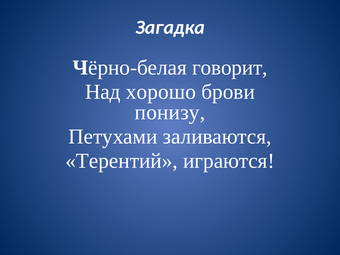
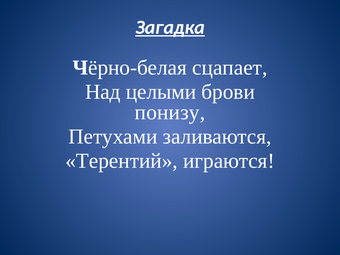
Загадка underline: none -> present (170, 27)
говорит: говорит -> сцапает (230, 68)
хорошо: хорошо -> целыми (161, 92)
